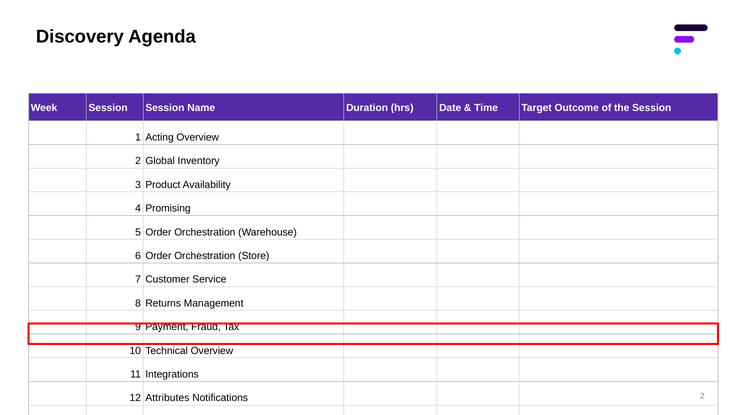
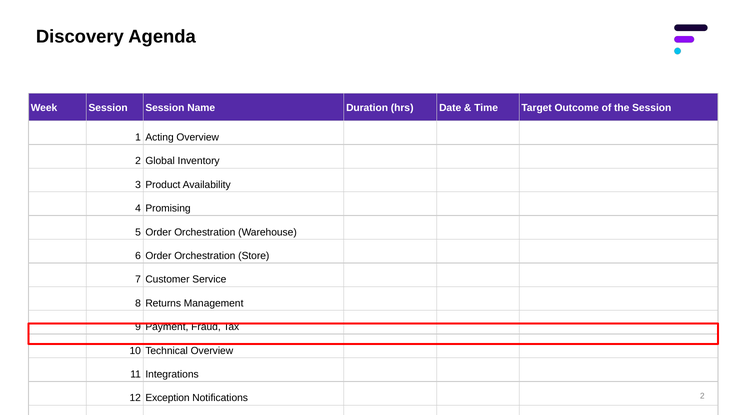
Attributes: Attributes -> Exception (168, 398)
